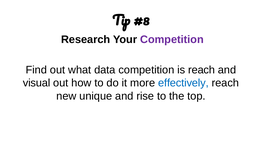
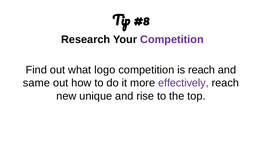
data: data -> logo (105, 70)
visual: visual -> same (36, 83)
effectively colour: blue -> purple (183, 83)
